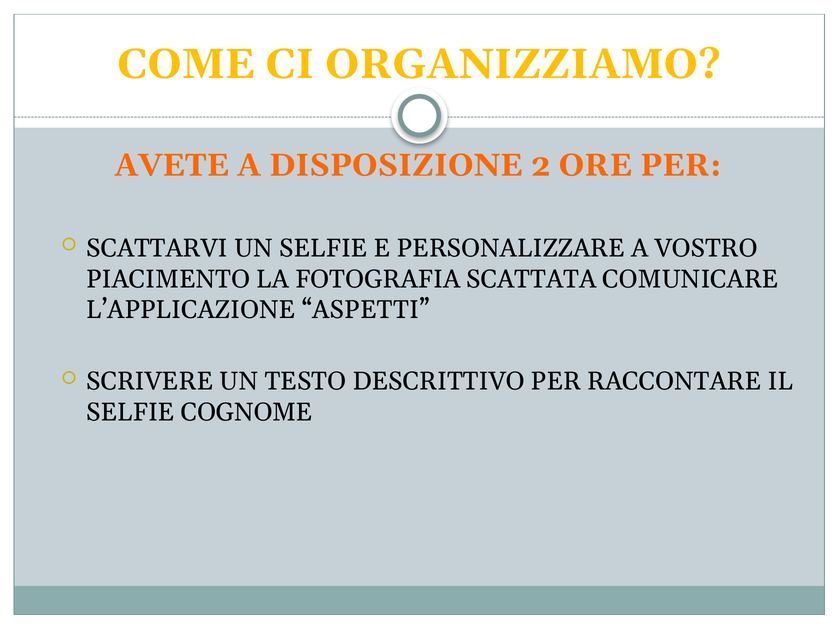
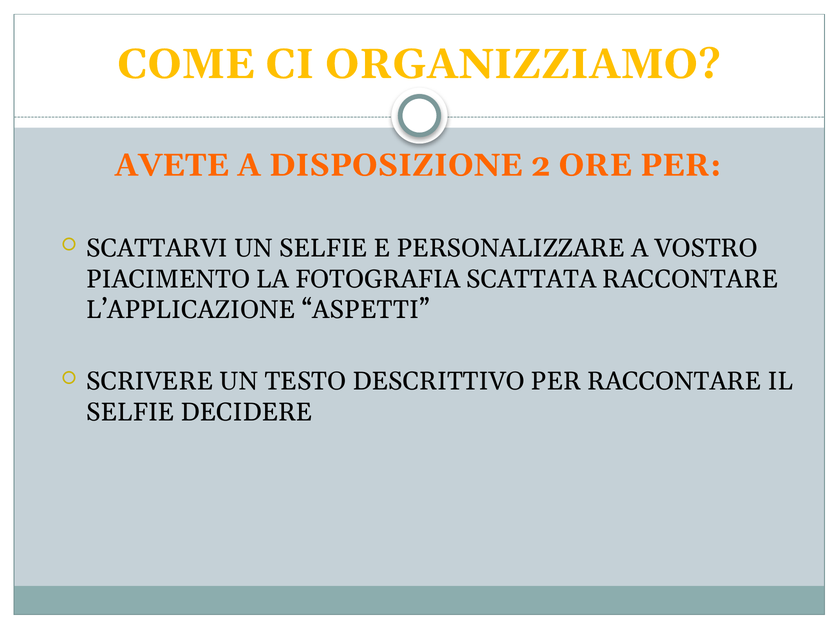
SCATTATA COMUNICARE: COMUNICARE -> RACCONTARE (690, 279)
COGNOME: COGNOME -> DECIDERE (247, 412)
